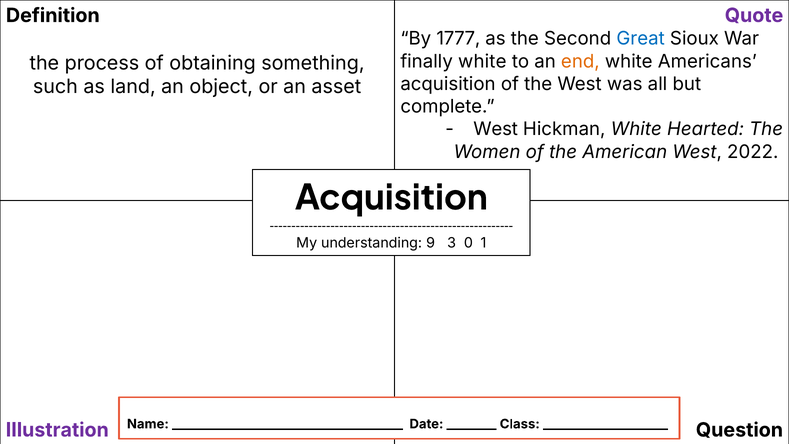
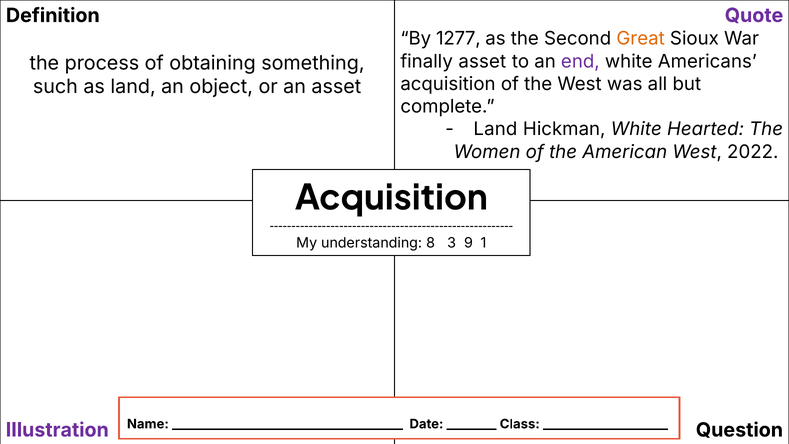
1777: 1777 -> 1277 (458, 39)
Great colour: blue -> orange (641, 39)
finally white: white -> asset (482, 61)
end colour: orange -> purple (580, 61)
West: West -> Land (495, 129)
9: 9 -> 8 (431, 243)
0: 0 -> 9 (468, 243)
